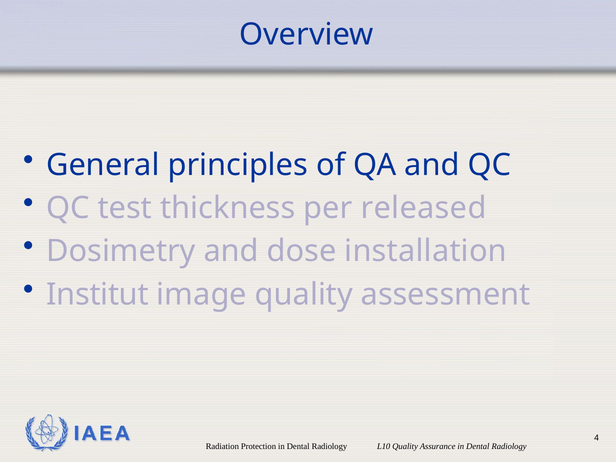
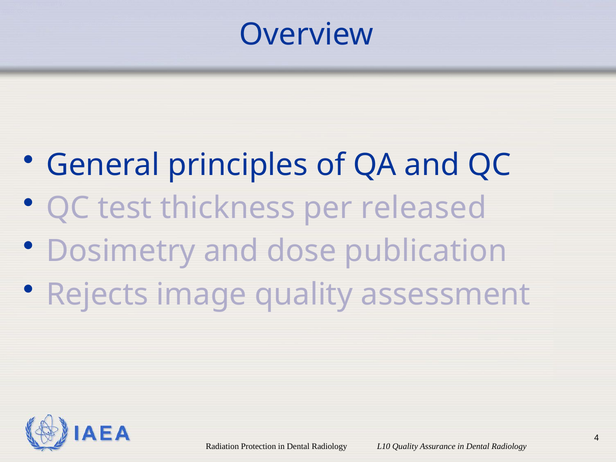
installation: installation -> publication (426, 251)
Institut: Institut -> Rejects (97, 294)
